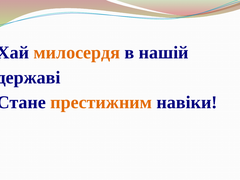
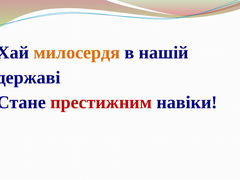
престижним colour: orange -> red (101, 102)
